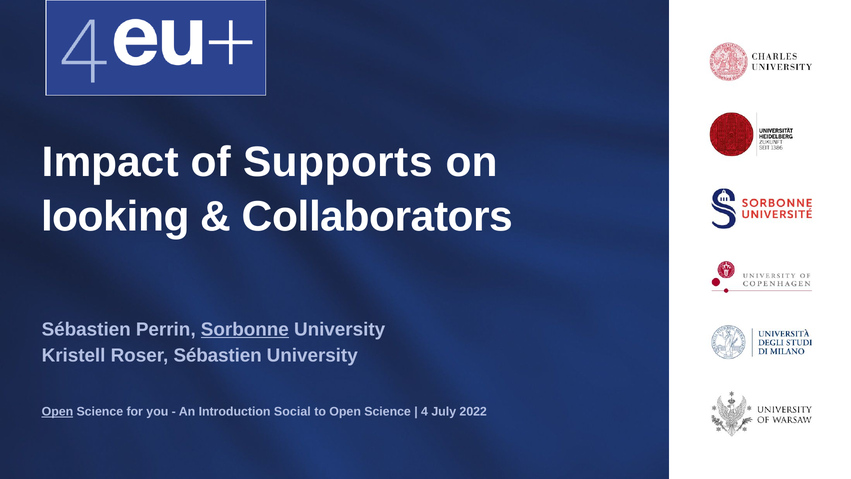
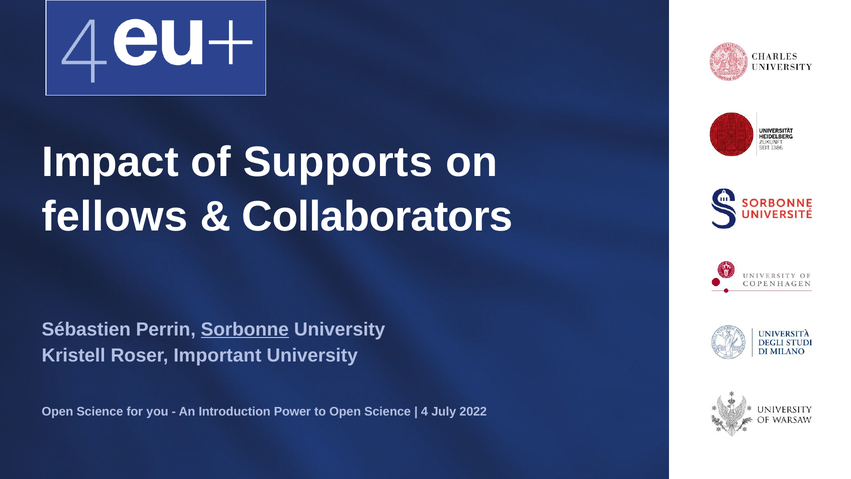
looking: looking -> fellows (115, 216)
Roser Sébastien: Sébastien -> Important (217, 355)
Open underline: present -> none (57, 411)
Social: Social -> Power (292, 411)
